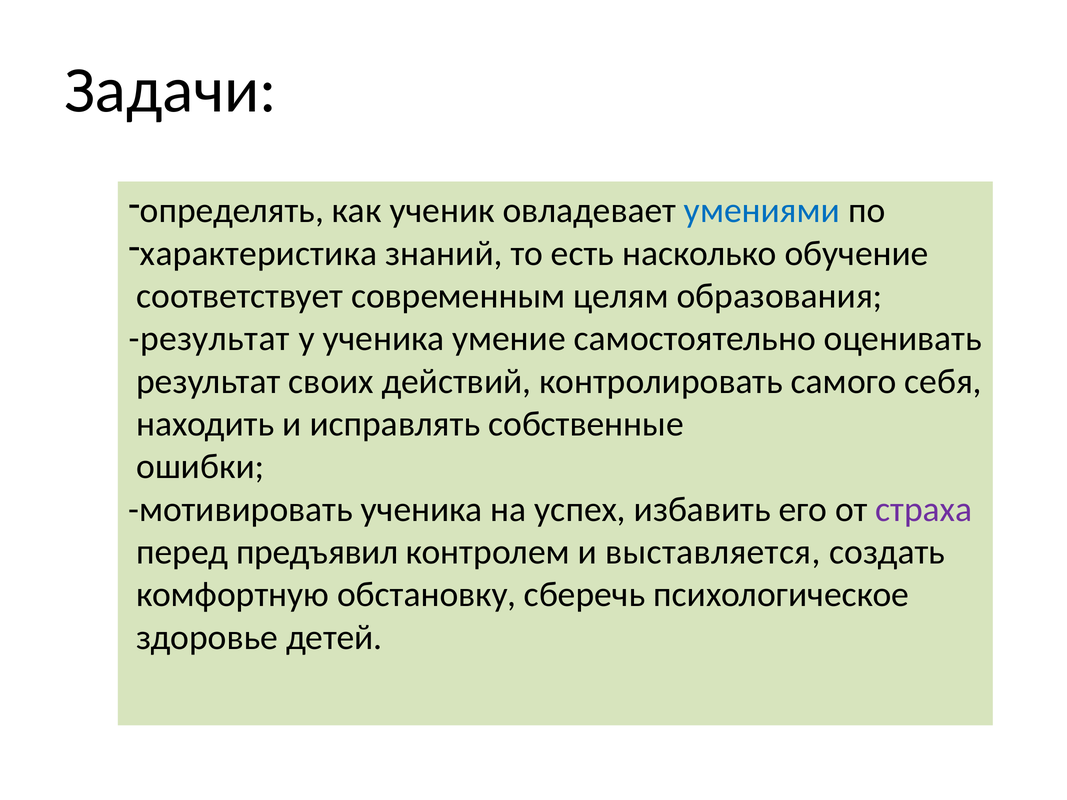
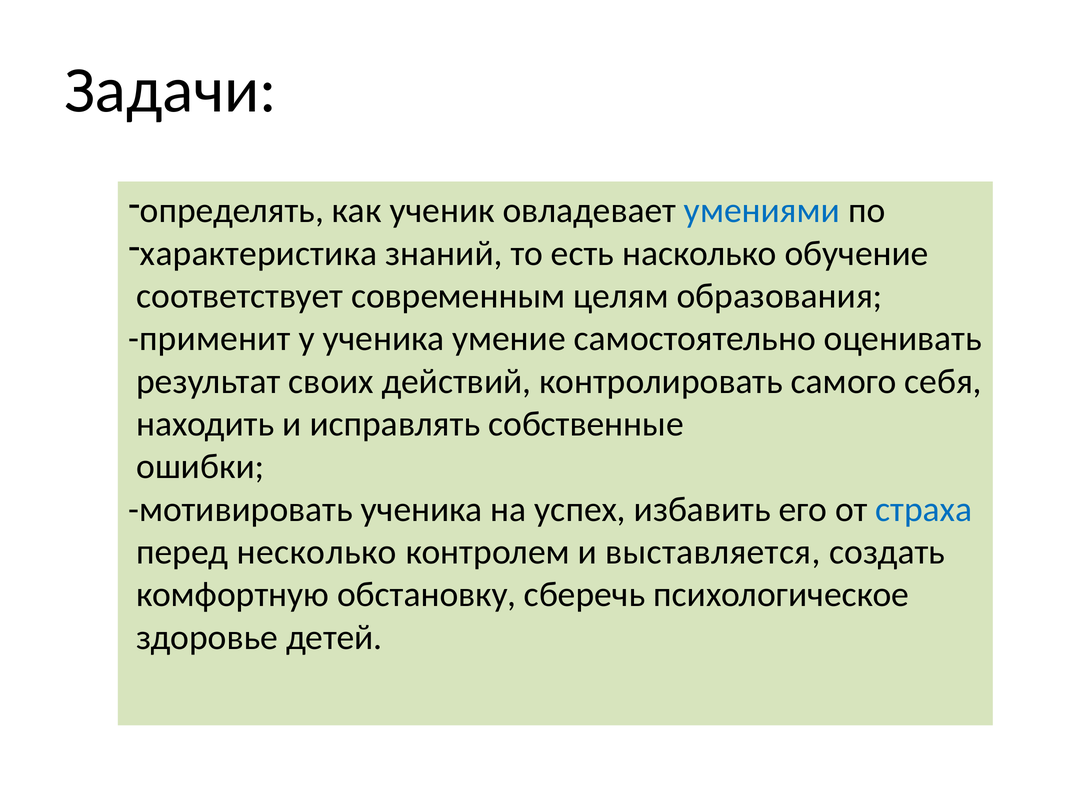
результат: результат -> применит (209, 339)
страха colour: purple -> blue (924, 509)
предъявил: предъявил -> несколько (317, 552)
